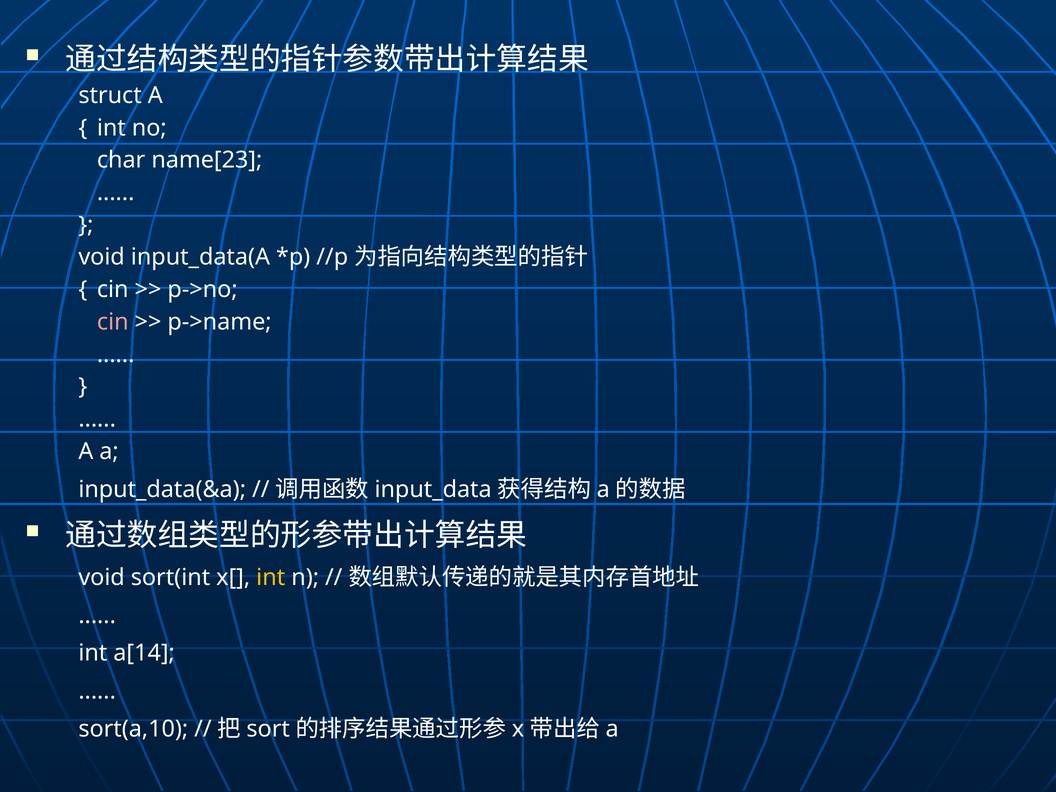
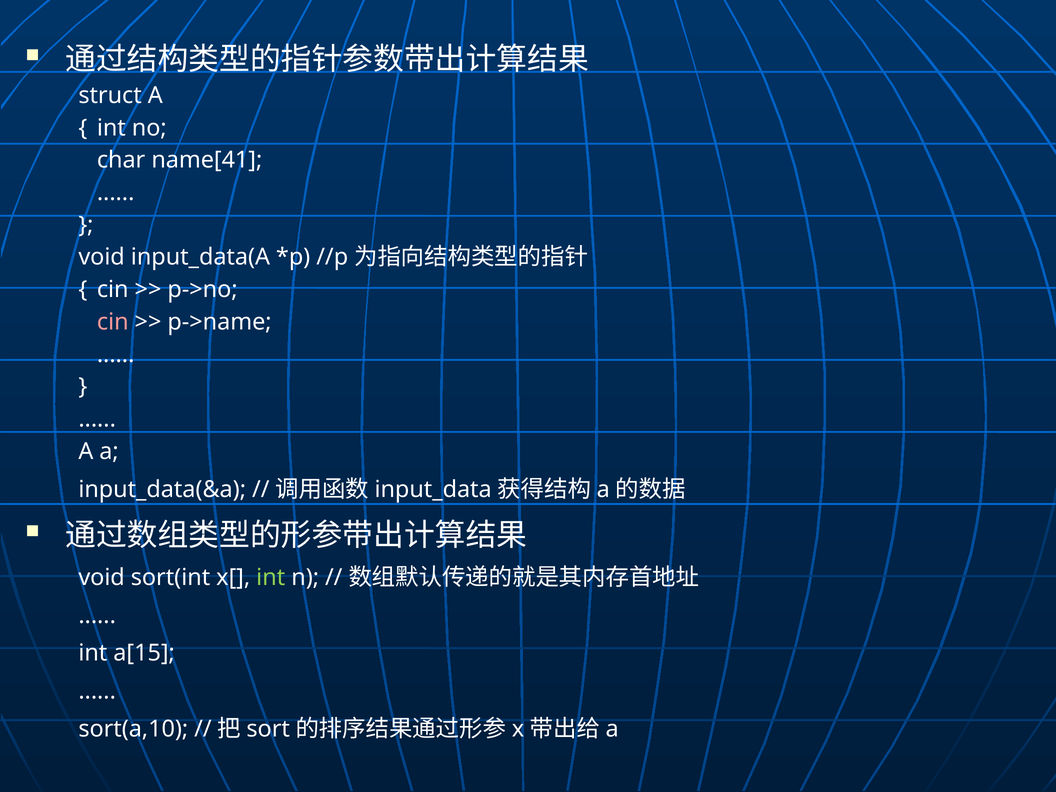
name[23: name[23 -> name[41 (207, 160)
int colour: yellow -> light green (271, 577)
a[14: a[14 -> a[15 (144, 653)
